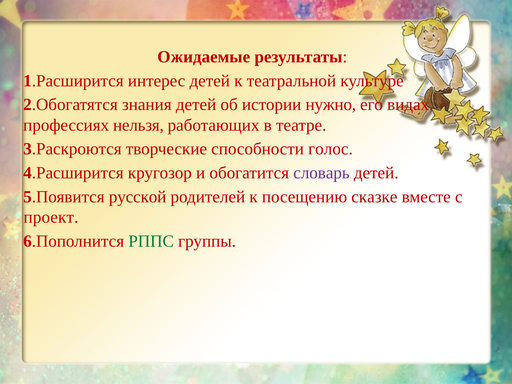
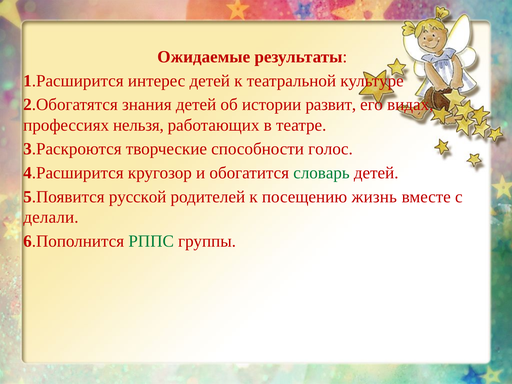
нужно: нужно -> развит (331, 105)
словарь colour: purple -> green (321, 173)
сказке: сказке -> жизнь (374, 197)
проект: проект -> делали (51, 217)
